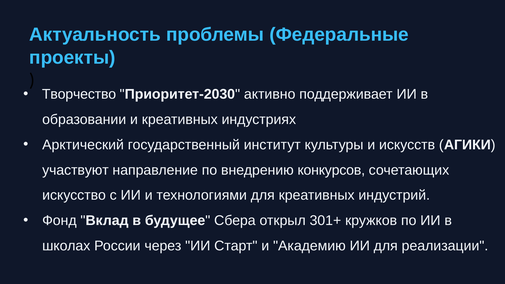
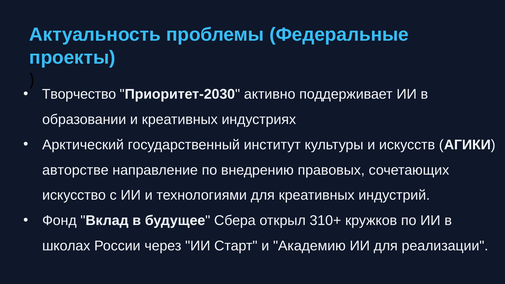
участвуют: участвуют -> авторстве (75, 170)
конкурсов: конкурсов -> правовых (331, 170)
301+: 301+ -> 310+ (325, 221)
